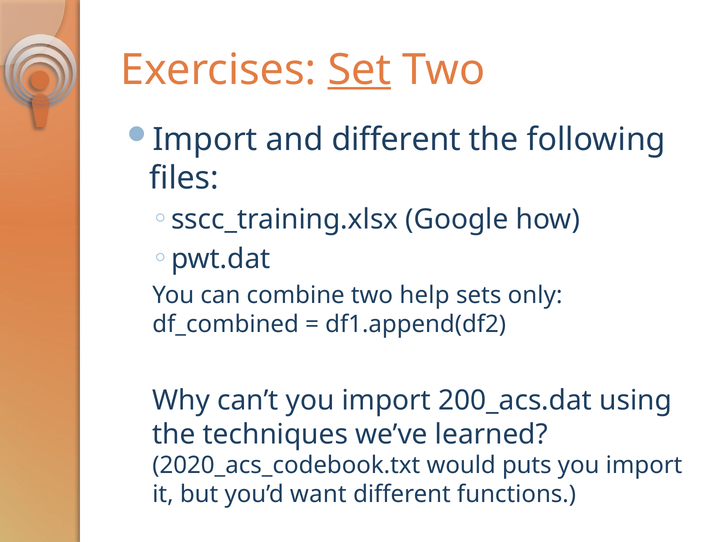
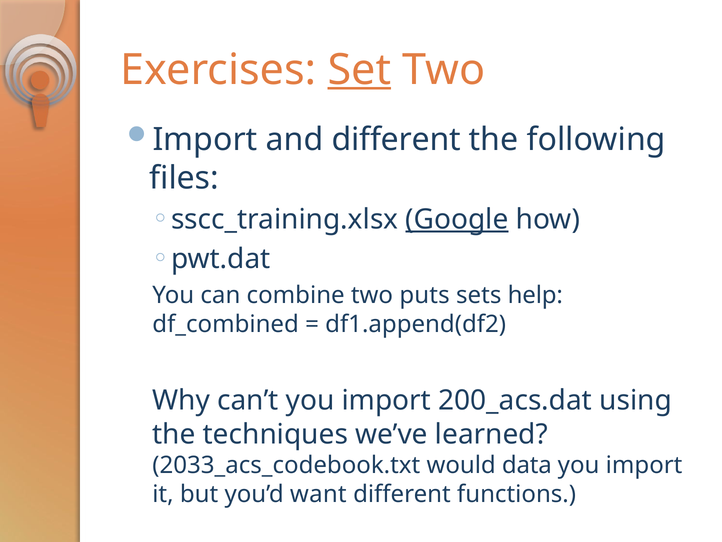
Google underline: none -> present (457, 219)
help: help -> puts (425, 295)
only: only -> help (535, 295)
2020_acs_codebook.txt: 2020_acs_codebook.txt -> 2033_acs_codebook.txt (286, 465)
puts: puts -> data (527, 465)
